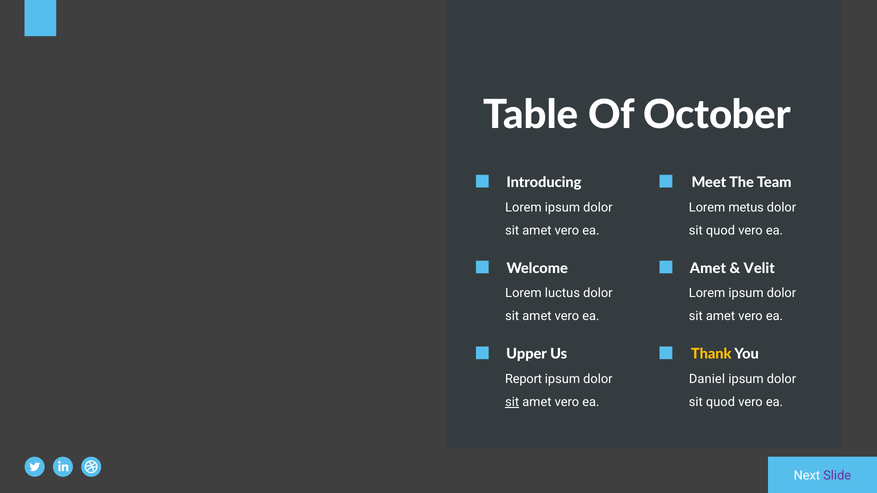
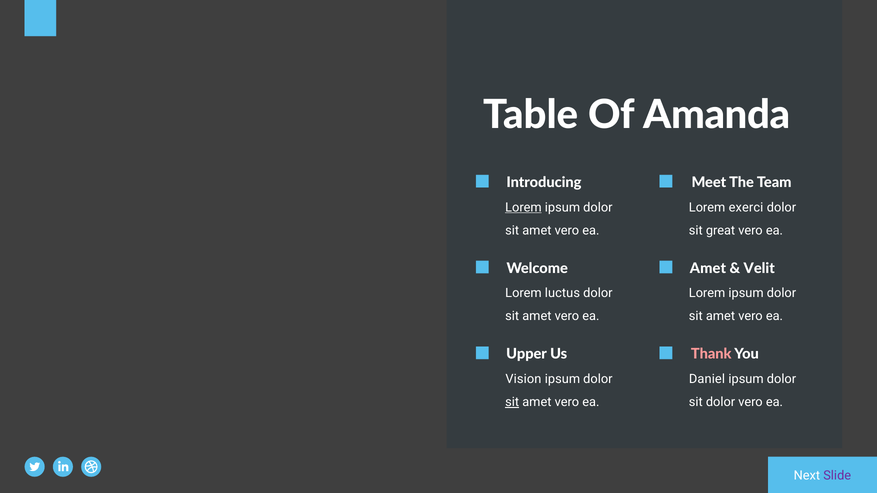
October: October -> Amanda (717, 115)
Lorem underline: none -> present (523, 207)
metus: metus -> exerci (746, 207)
quod: quod -> great (721, 230)
Thank colour: yellow -> pink (711, 354)
Report: Report -> Vision (523, 379)
quod: quod -> dolor (721, 402)
